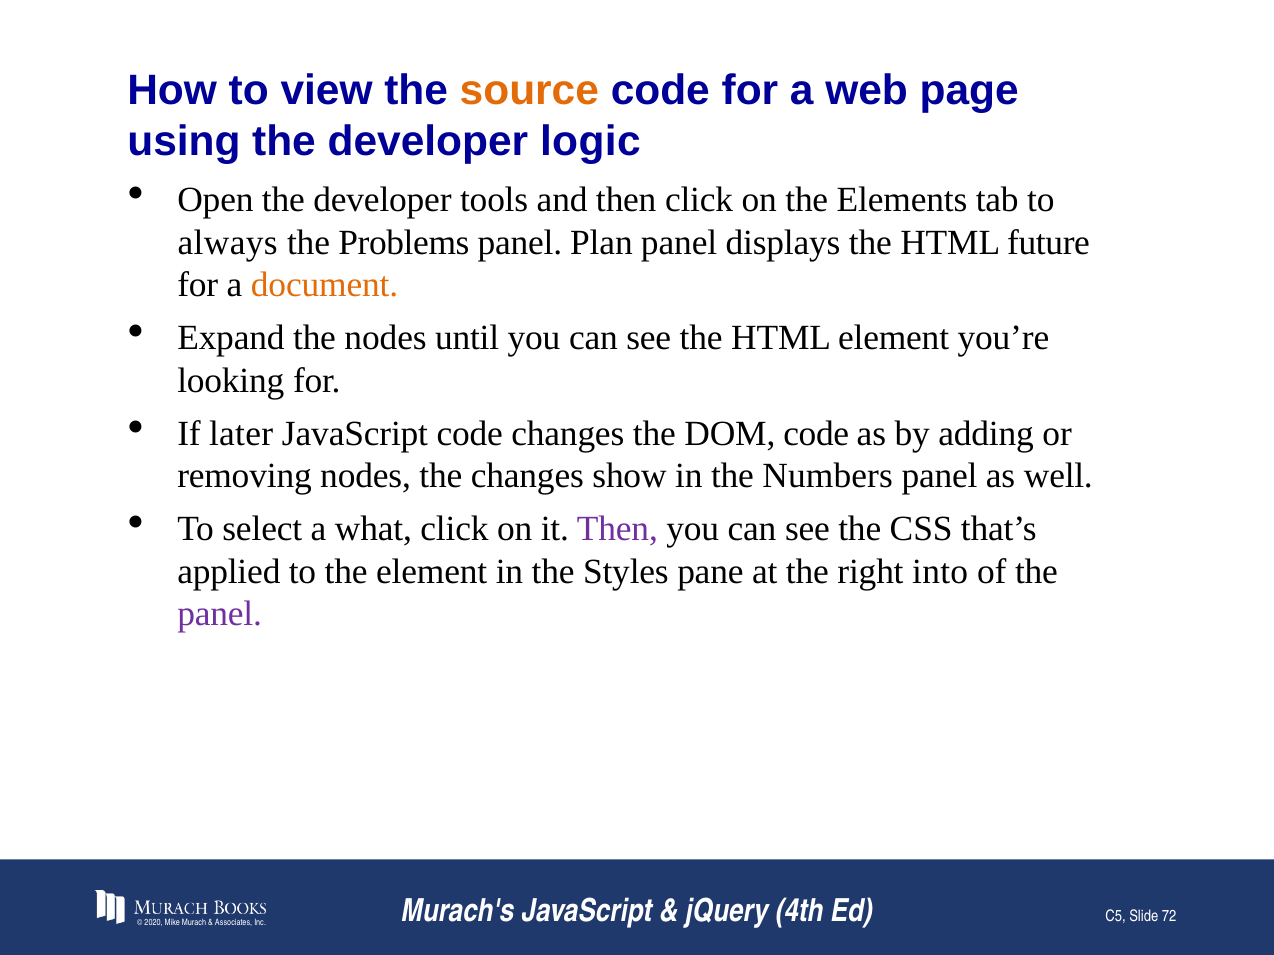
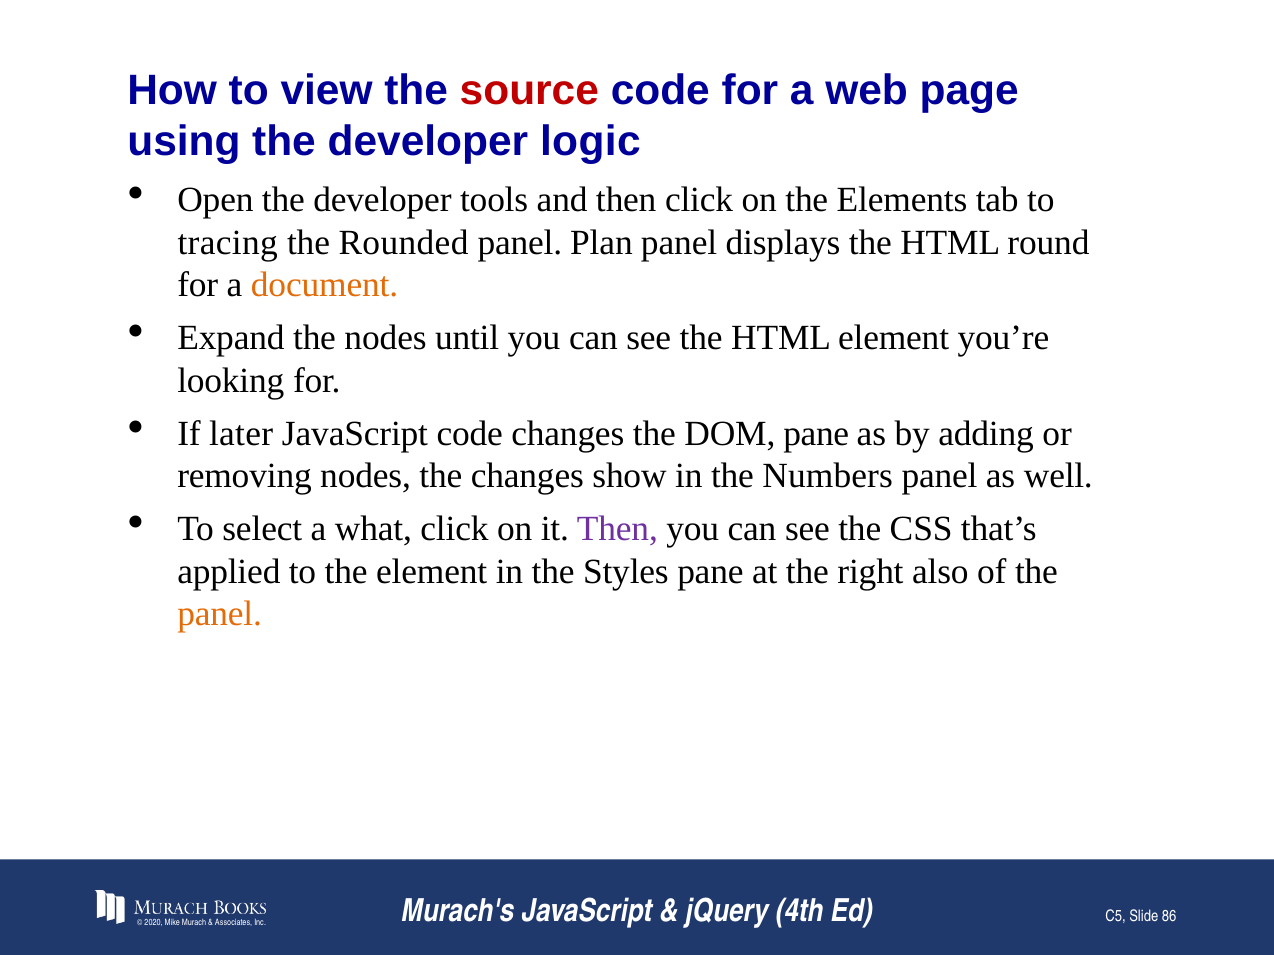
source colour: orange -> red (529, 90)
always: always -> tracing (228, 242)
Problems: Problems -> Rounded (404, 242)
future: future -> round (1048, 242)
DOM code: code -> pane (816, 434)
into: into -> also (940, 572)
panel colour: purple -> orange (220, 614)
72: 72 -> 86 (1169, 917)
